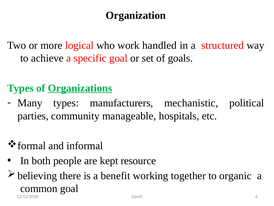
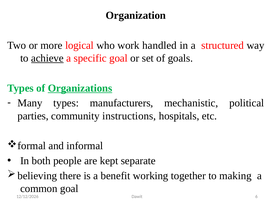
achieve underline: none -> present (47, 58)
manageable: manageable -> instructions (129, 116)
resource: resource -> separate (138, 160)
organic: organic -> making (236, 175)
